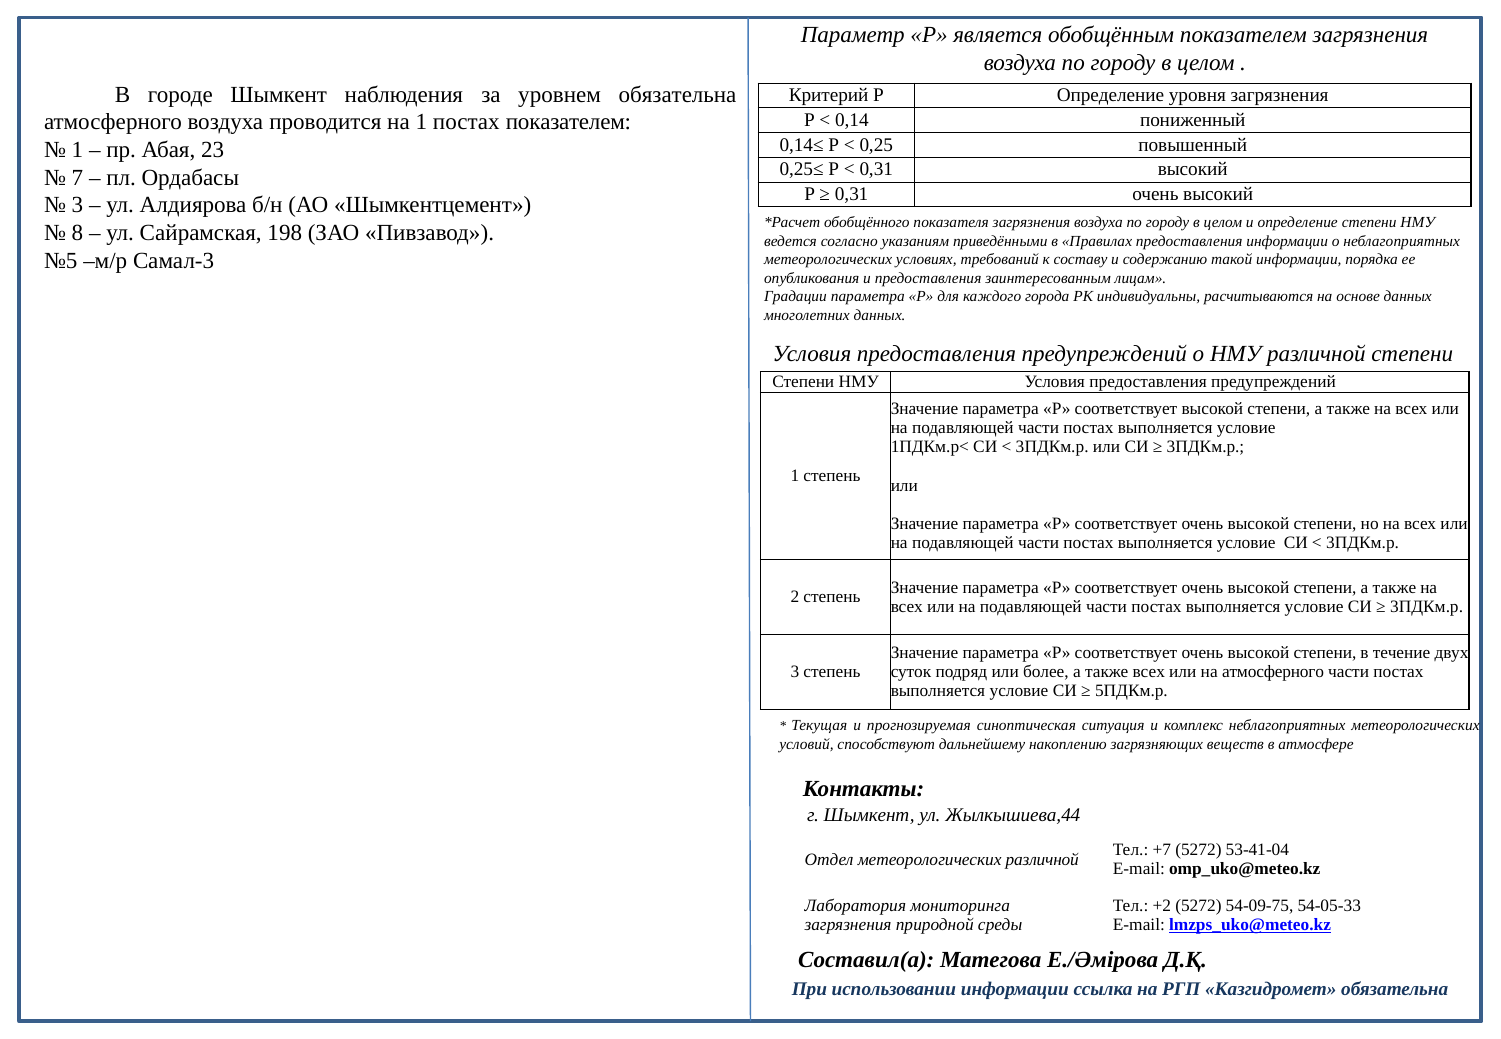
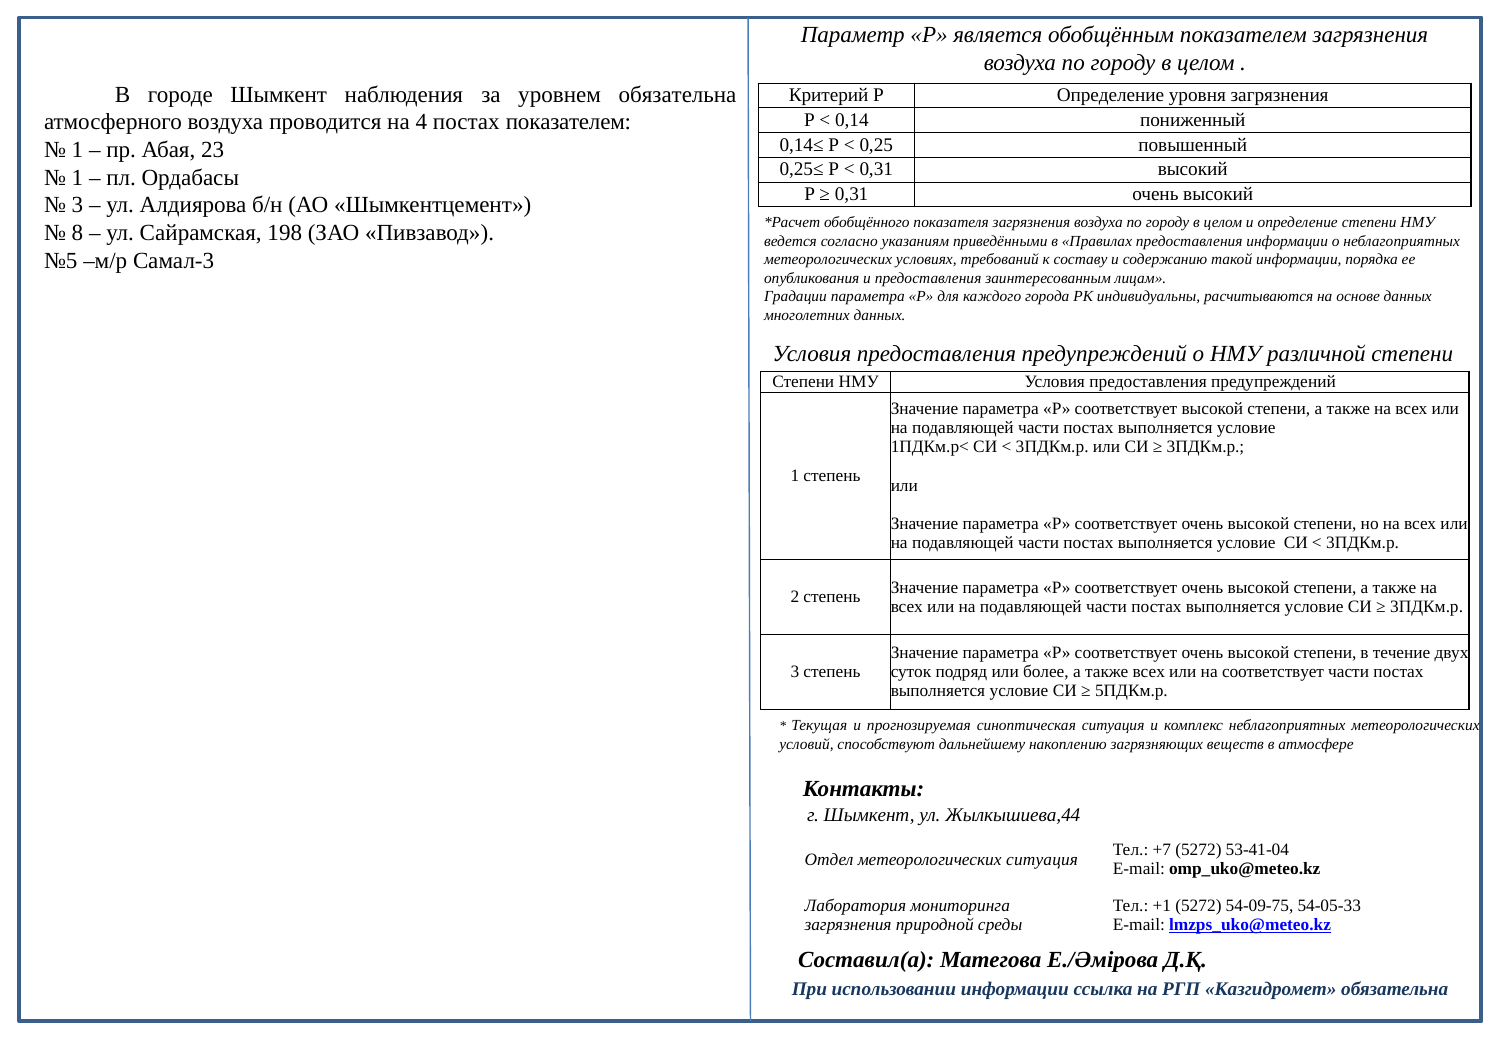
на 1: 1 -> 4 (421, 122)
7: 7 -> 1 (78, 178)
на атмосферного: атмосферного -> соответствует (1273, 672)
метеорологических различной: различной -> ситуация (1042, 859)
+2: +2 -> +1 (1162, 905)
